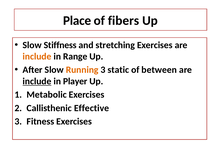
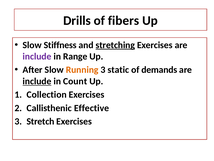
Place: Place -> Drills (77, 21)
stretching underline: none -> present (115, 45)
include colour: orange -> purple (37, 56)
between: between -> demands (159, 70)
Player: Player -> Count (75, 81)
Metabolic: Metabolic -> Collection (47, 94)
Fitness: Fitness -> Stretch (40, 121)
